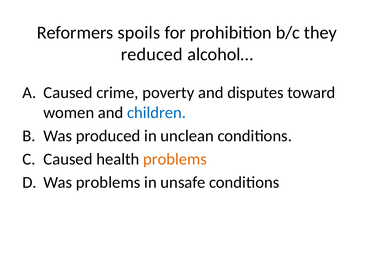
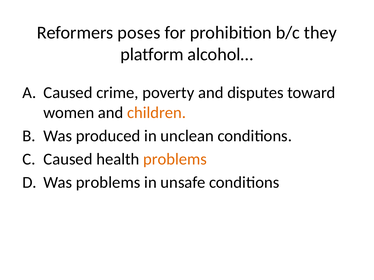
spoils: spoils -> poses (139, 33)
reduced: reduced -> platform (152, 55)
children colour: blue -> orange (157, 113)
